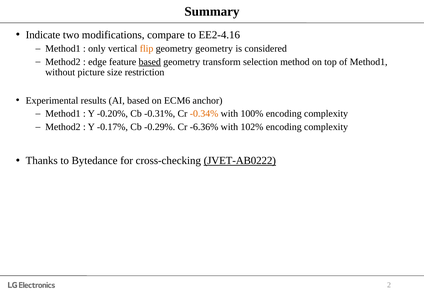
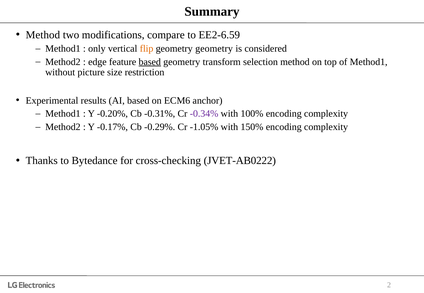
Indicate: Indicate -> Method (43, 35)
EE2-4.16: EE2-4.16 -> EE2-6.59 (219, 35)
-0.34% colour: orange -> purple (204, 114)
-6.36%: -6.36% -> -1.05% (204, 127)
102%: 102% -> 150% (252, 127)
JVET-AB0222 underline: present -> none (240, 161)
